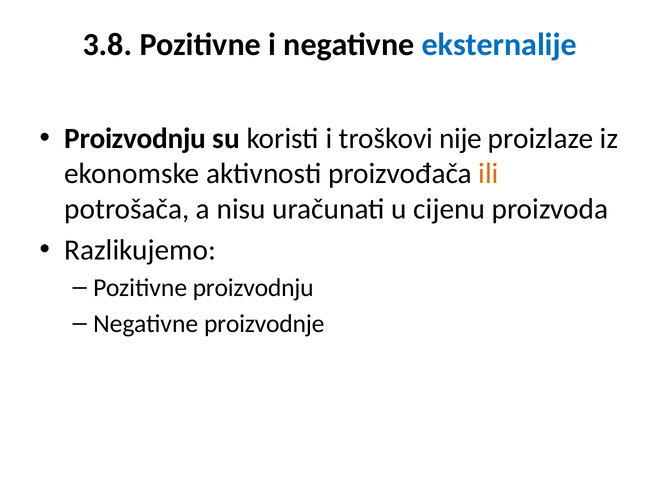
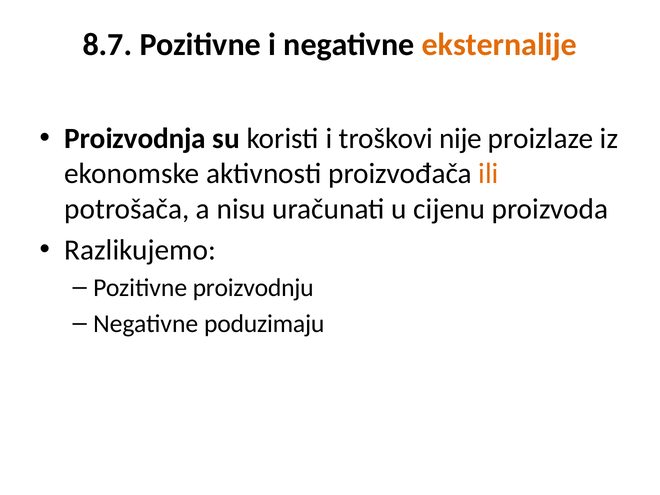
3.8: 3.8 -> 8.7 (107, 45)
eksternalije colour: blue -> orange (499, 45)
Proizvodnju: Proizvodnju -> Proizvodnja (135, 138)
proizvodnje: proizvodnje -> poduzimaju (264, 324)
